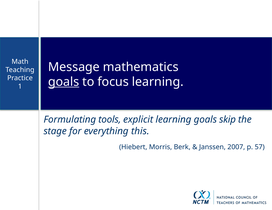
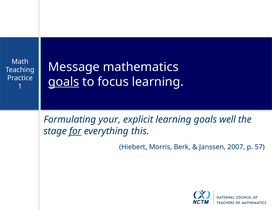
tools: tools -> your (110, 120)
skip: skip -> well (228, 120)
for underline: none -> present (75, 131)
